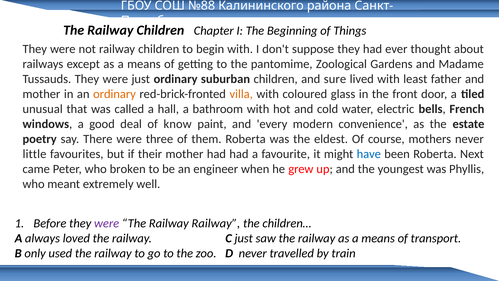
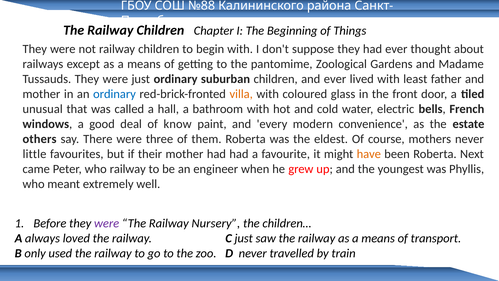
and sure: sure -> ever (335, 79)
ordinary colour: orange -> blue (114, 94)
poetry: poetry -> others (40, 139)
have colour: blue -> orange (369, 154)
who broken: broken -> railway (128, 169)
Railway Railway: Railway -> Nursery (216, 223)
